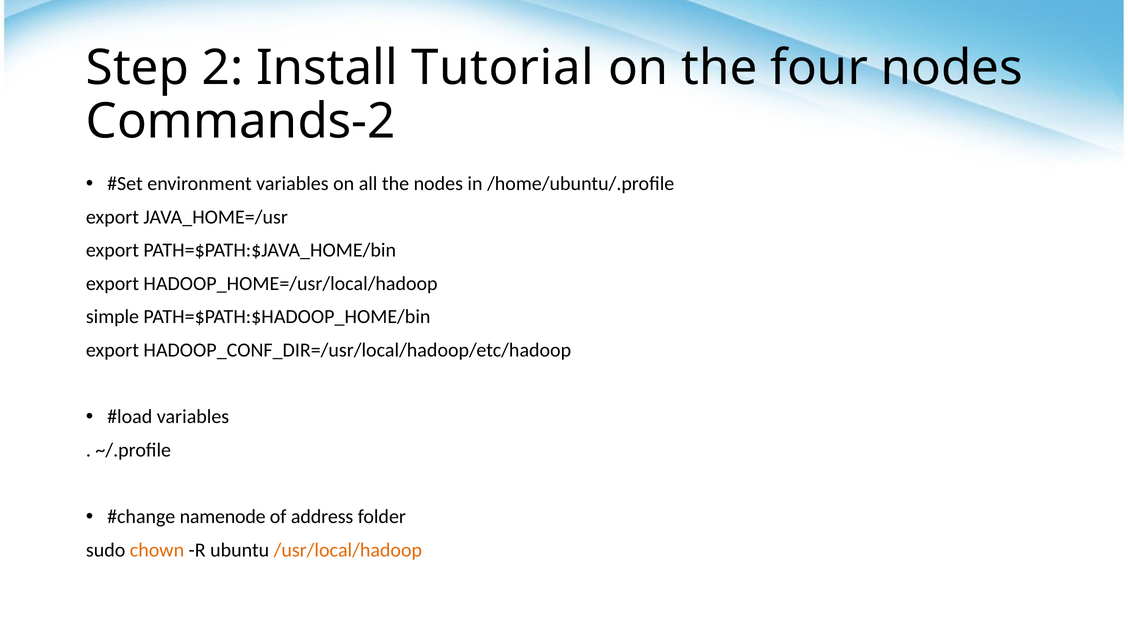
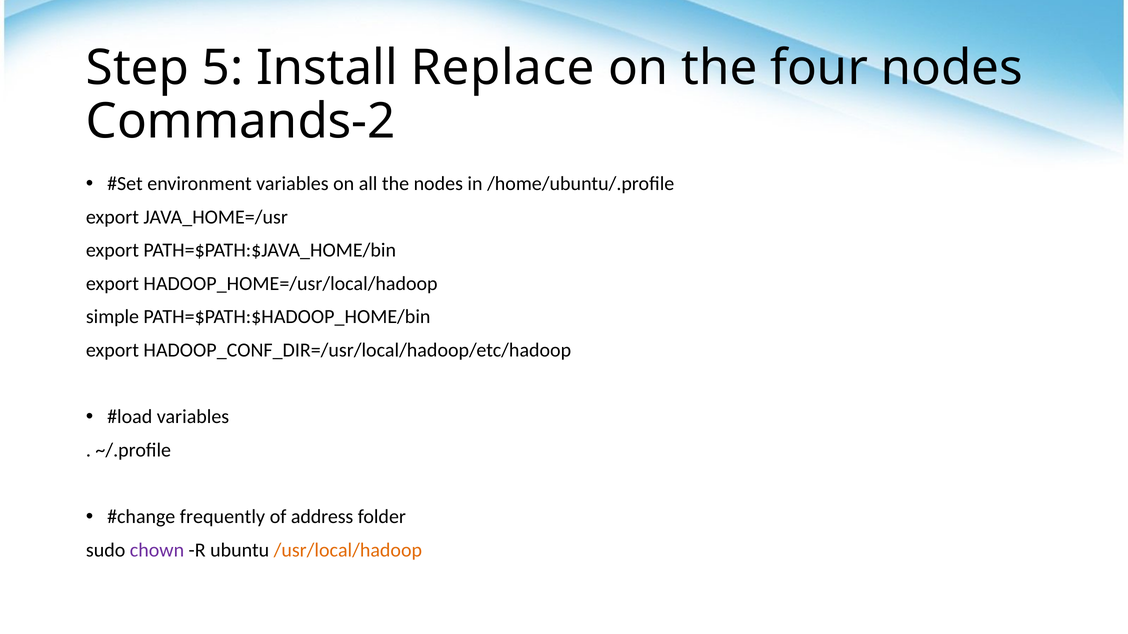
2: 2 -> 5 (223, 68)
Tutorial: Tutorial -> Replace (503, 68)
namenode: namenode -> frequently (222, 517)
chown colour: orange -> purple (157, 551)
